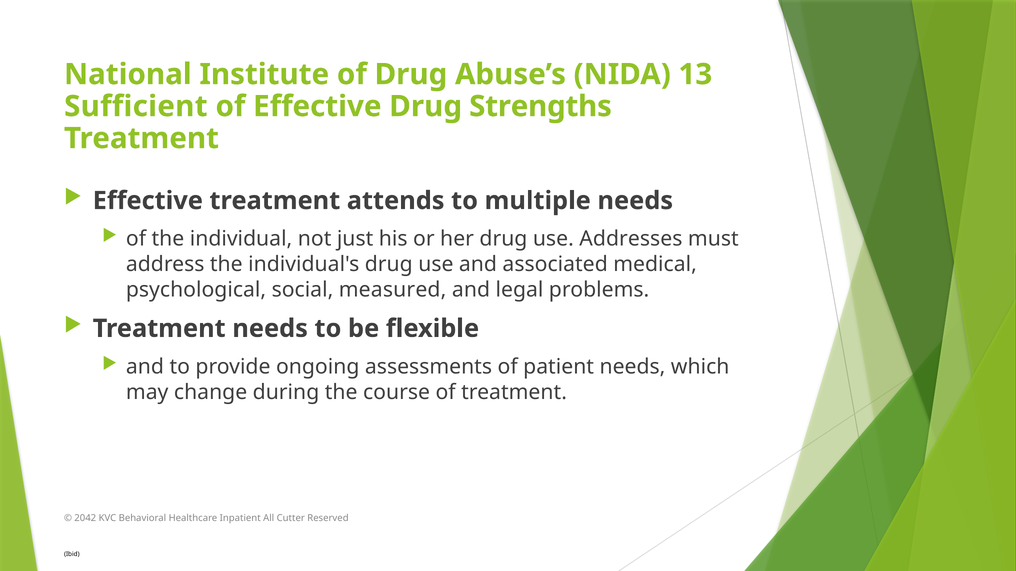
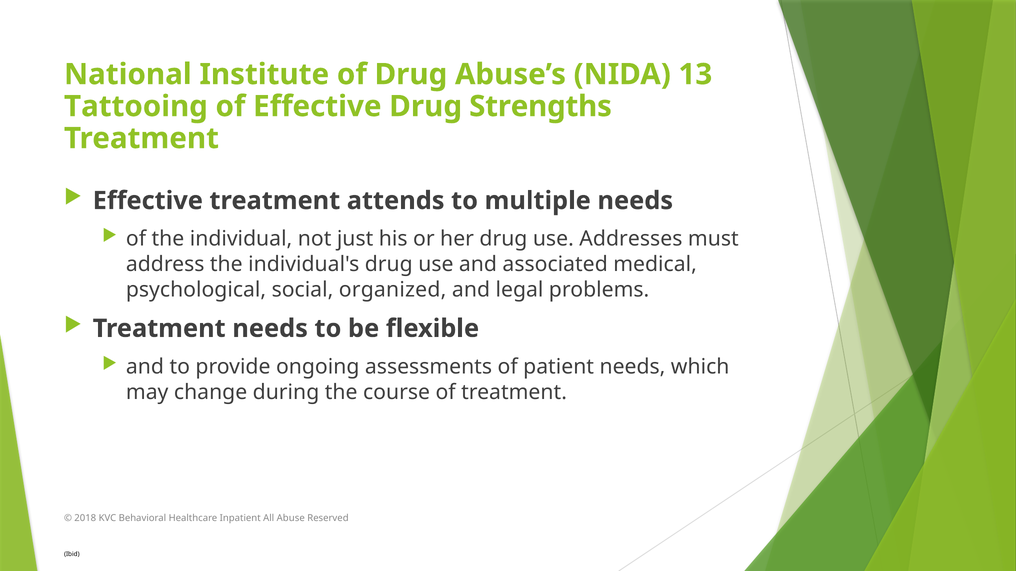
Sufficient: Sufficient -> Tattooing (136, 106)
measured: measured -> organized (393, 290)
2042: 2042 -> 2018 (85, 519)
Cutter: Cutter -> Abuse (291, 519)
